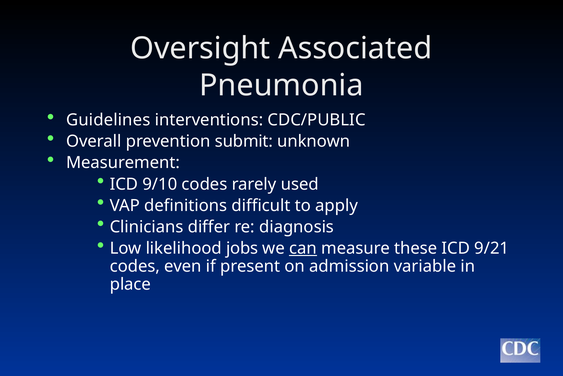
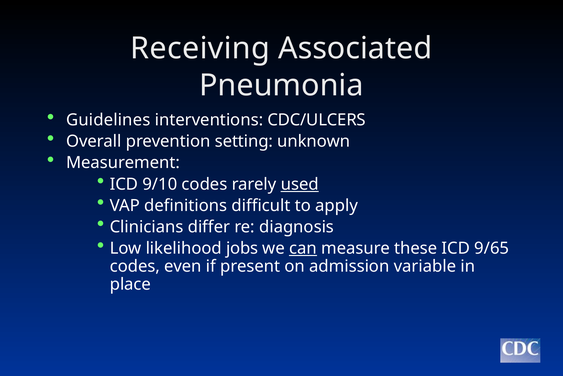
Oversight: Oversight -> Receiving (200, 48)
CDC/PUBLIC: CDC/PUBLIC -> CDC/ULCERS (317, 120)
submit: submit -> setting (244, 141)
used underline: none -> present (300, 184)
9/21: 9/21 -> 9/65 (492, 248)
